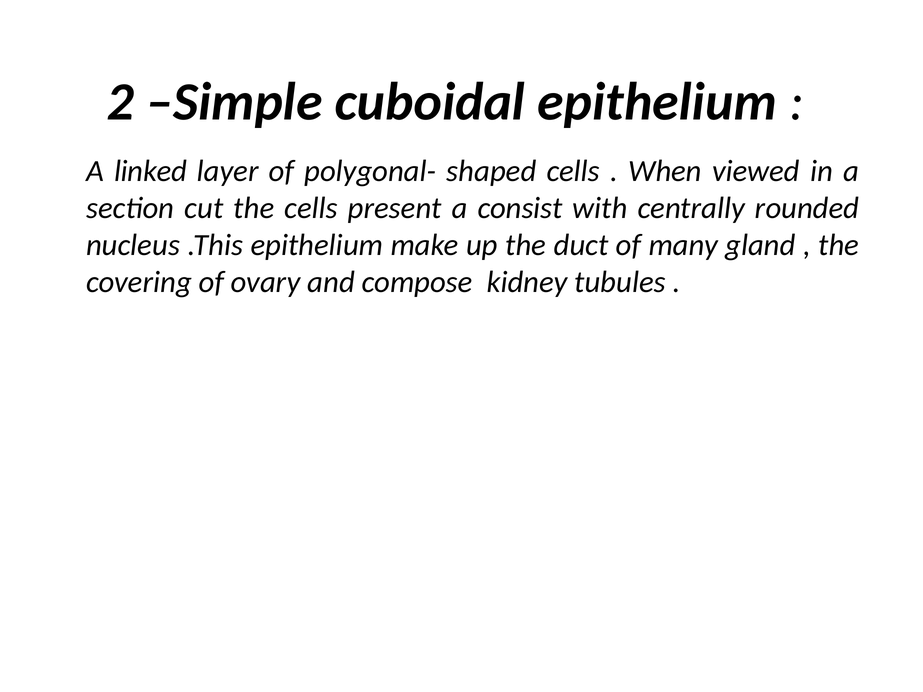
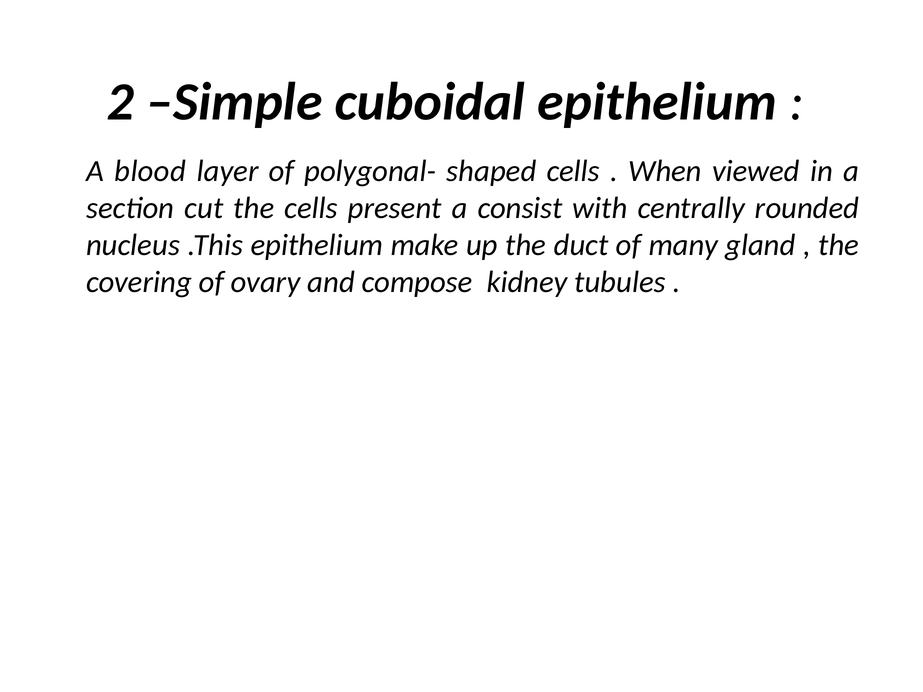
linked: linked -> blood (150, 171)
